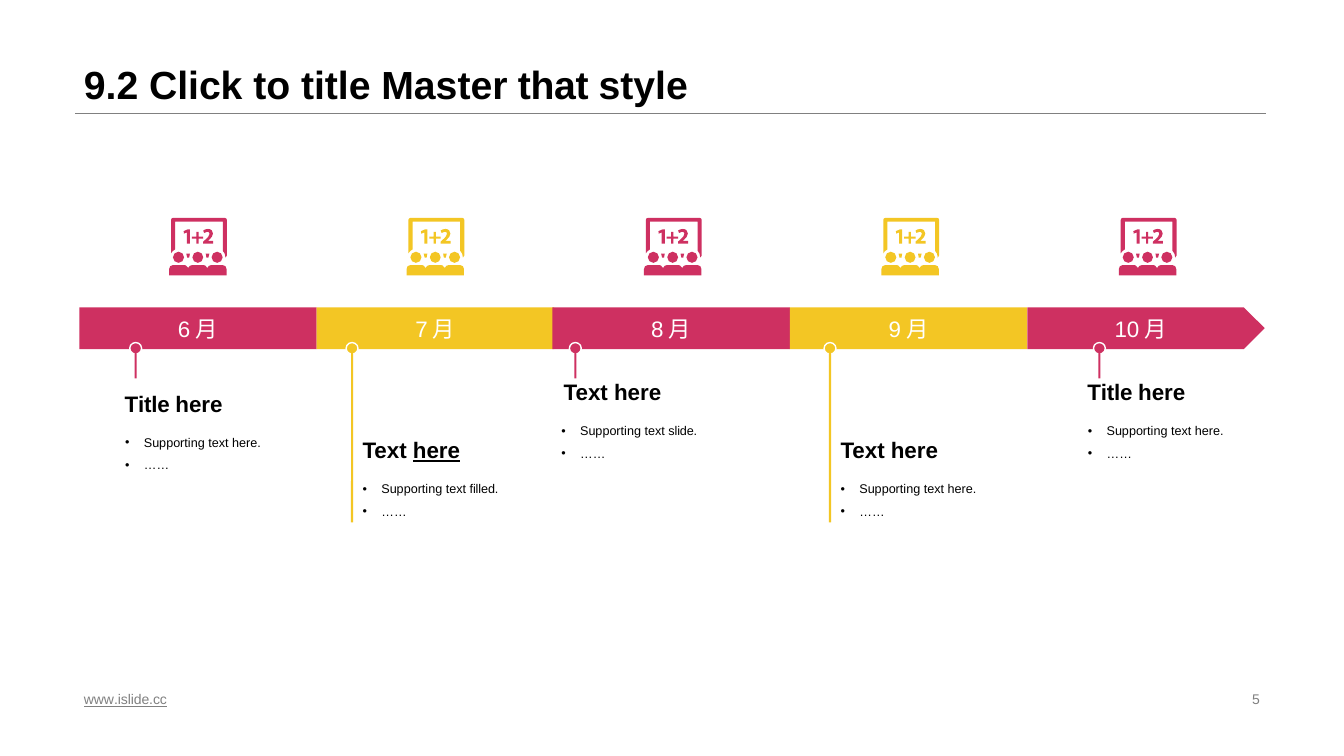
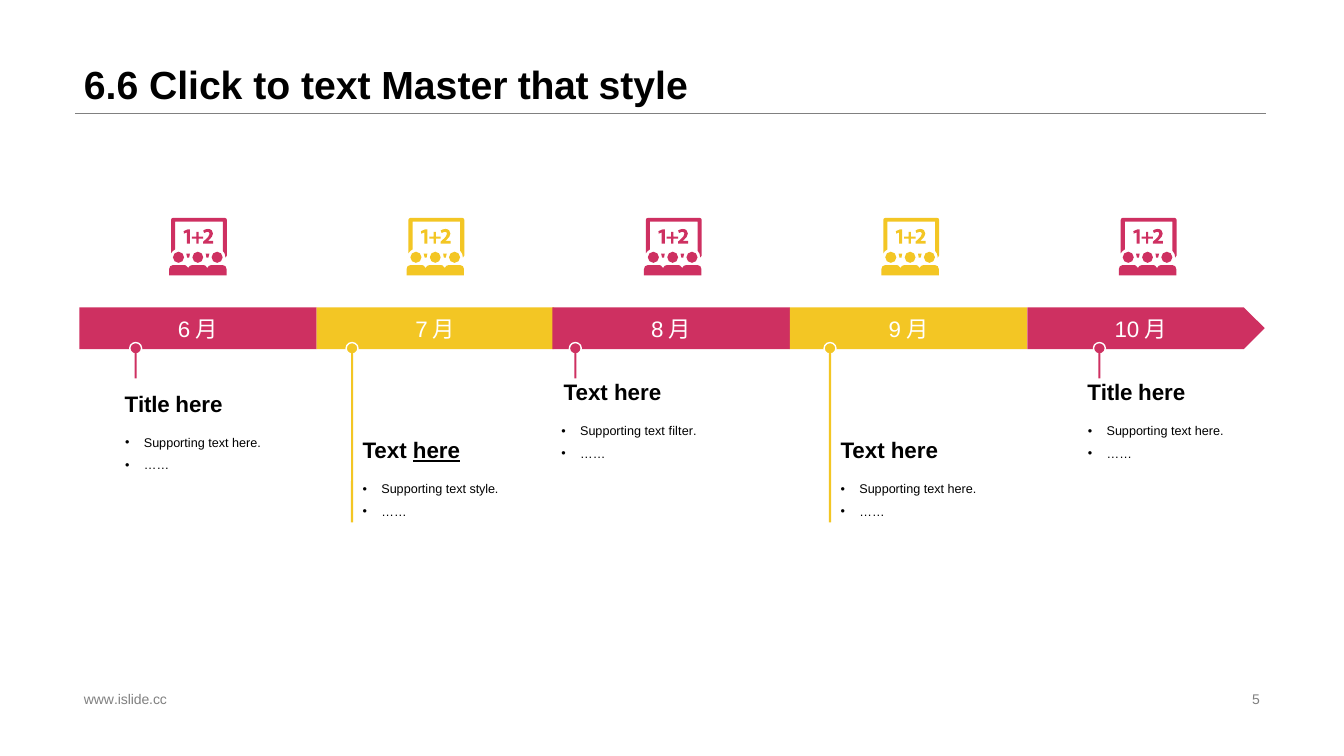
9.2: 9.2 -> 6.6 (111, 87)
to title: title -> text (336, 87)
slide: slide -> filter (683, 432)
text filled: filled -> style (484, 490)
www.islide.cc underline: present -> none (125, 700)
